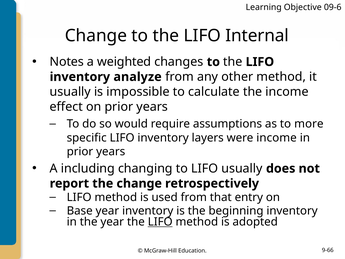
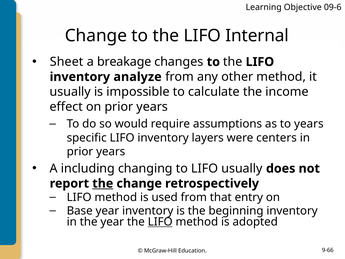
Notes: Notes -> Sheet (67, 62)
weighted: weighted -> breakage (124, 62)
to more: more -> years (309, 124)
were income: income -> centers (277, 138)
the underline: none -> present (103, 183)
